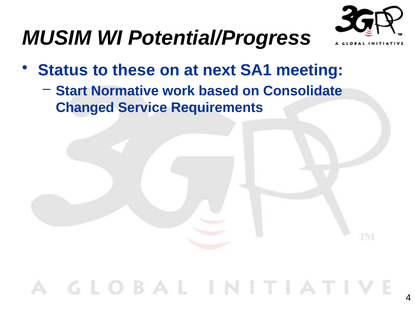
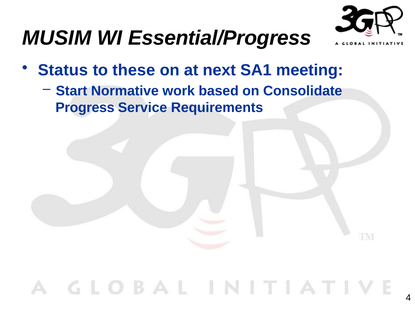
Potential/Progress: Potential/Progress -> Essential/Progress (220, 38)
Changed: Changed -> Progress (85, 108)
